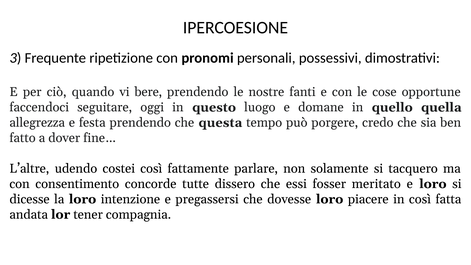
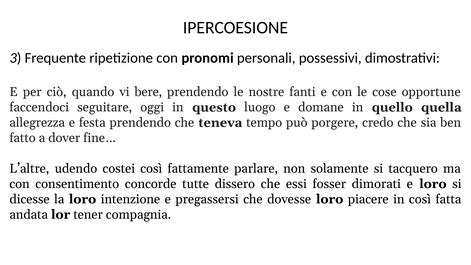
questa: questa -> teneva (220, 123)
meritato: meritato -> dimorati (376, 184)
